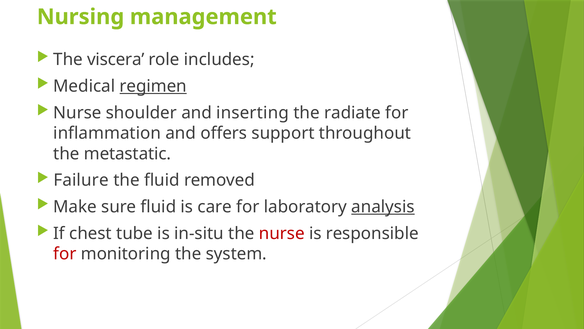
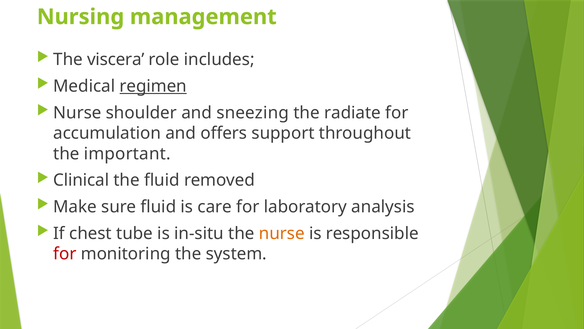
inserting: inserting -> sneezing (253, 113)
inflammation: inflammation -> accumulation (107, 133)
metastatic: metastatic -> important (127, 153)
Failure: Failure -> Clinical (81, 180)
analysis underline: present -> none (383, 207)
nurse colour: red -> orange (282, 233)
